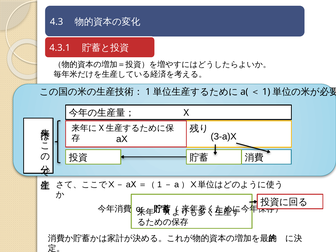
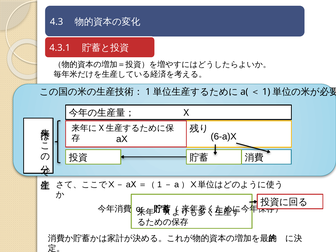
3-a)X: 3-a)X -> 6-a)X (224, 137)
